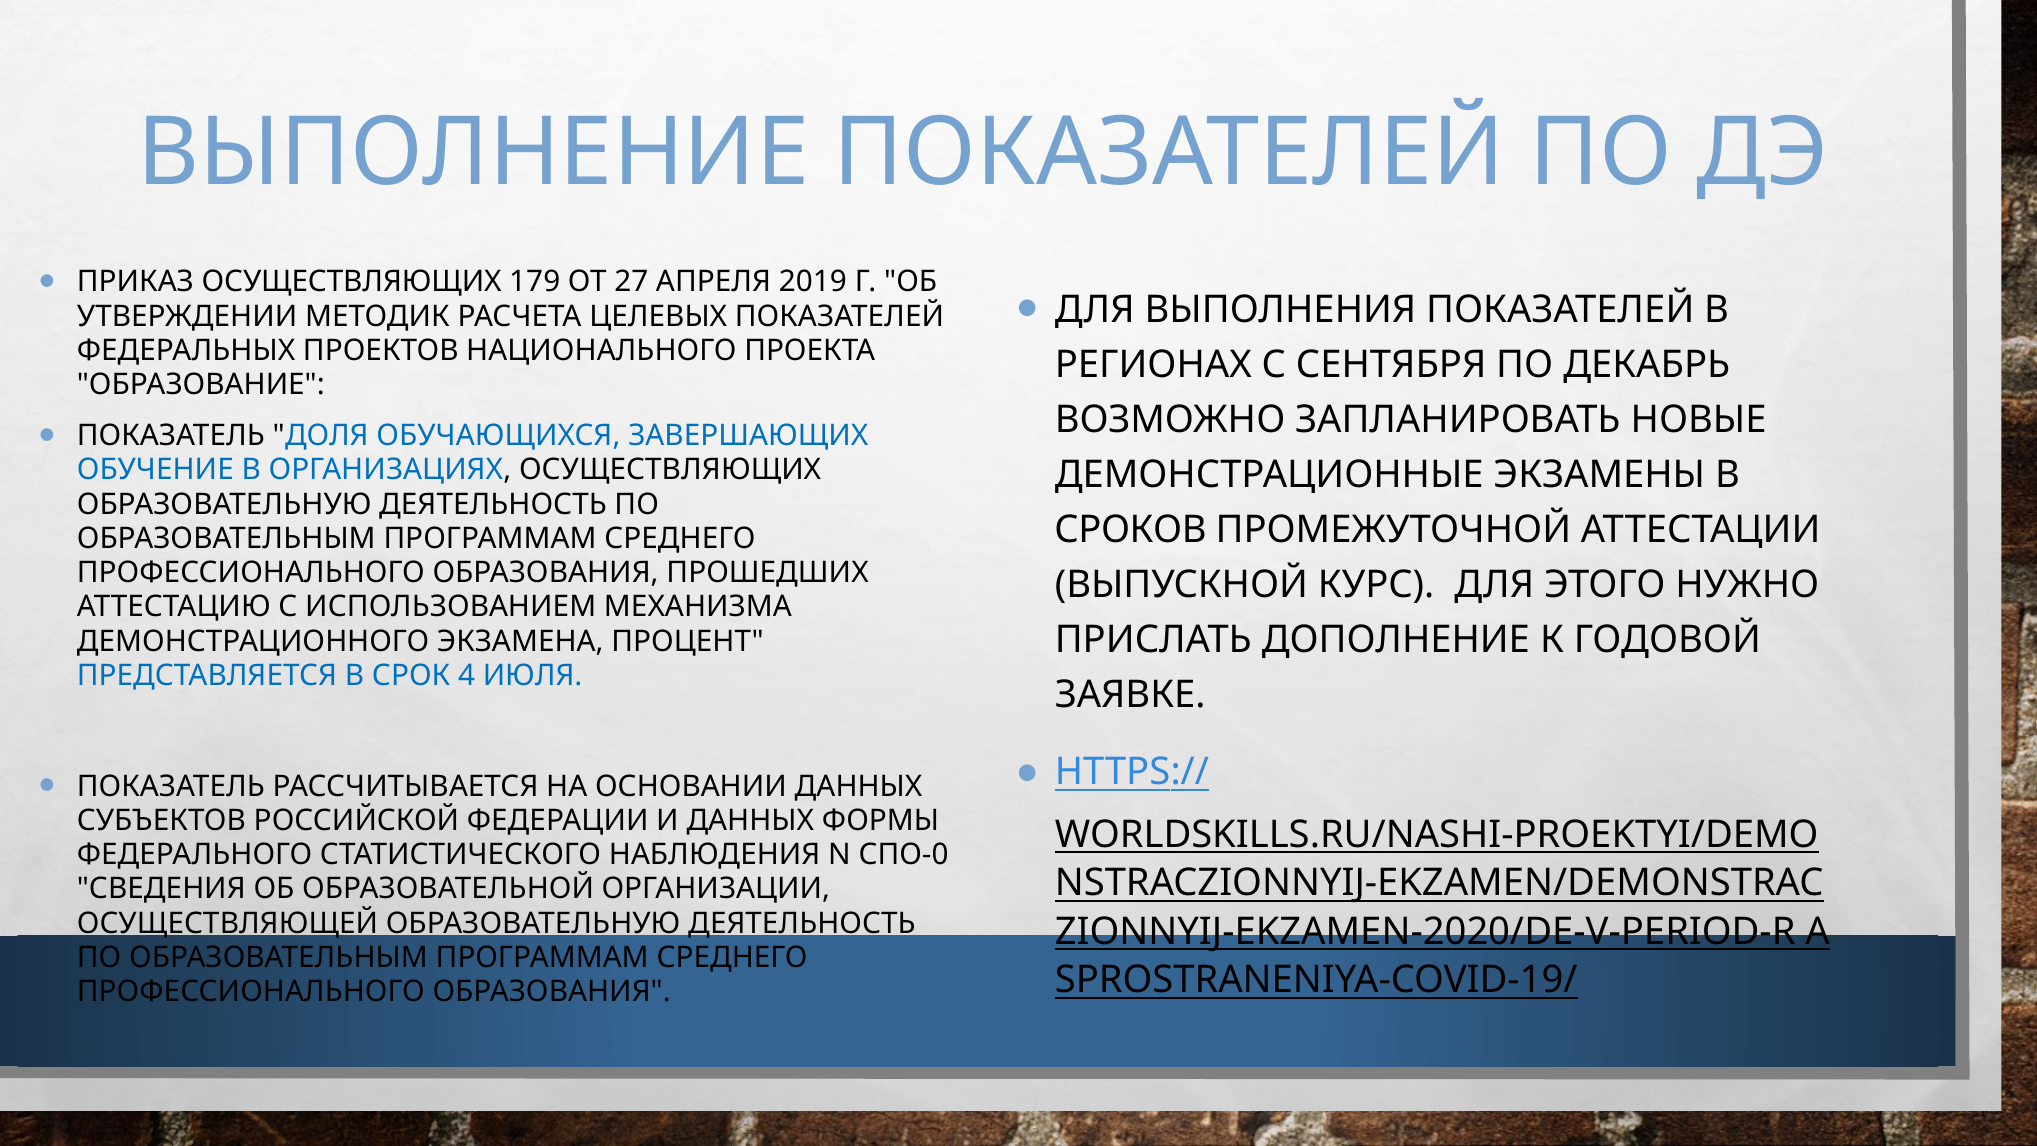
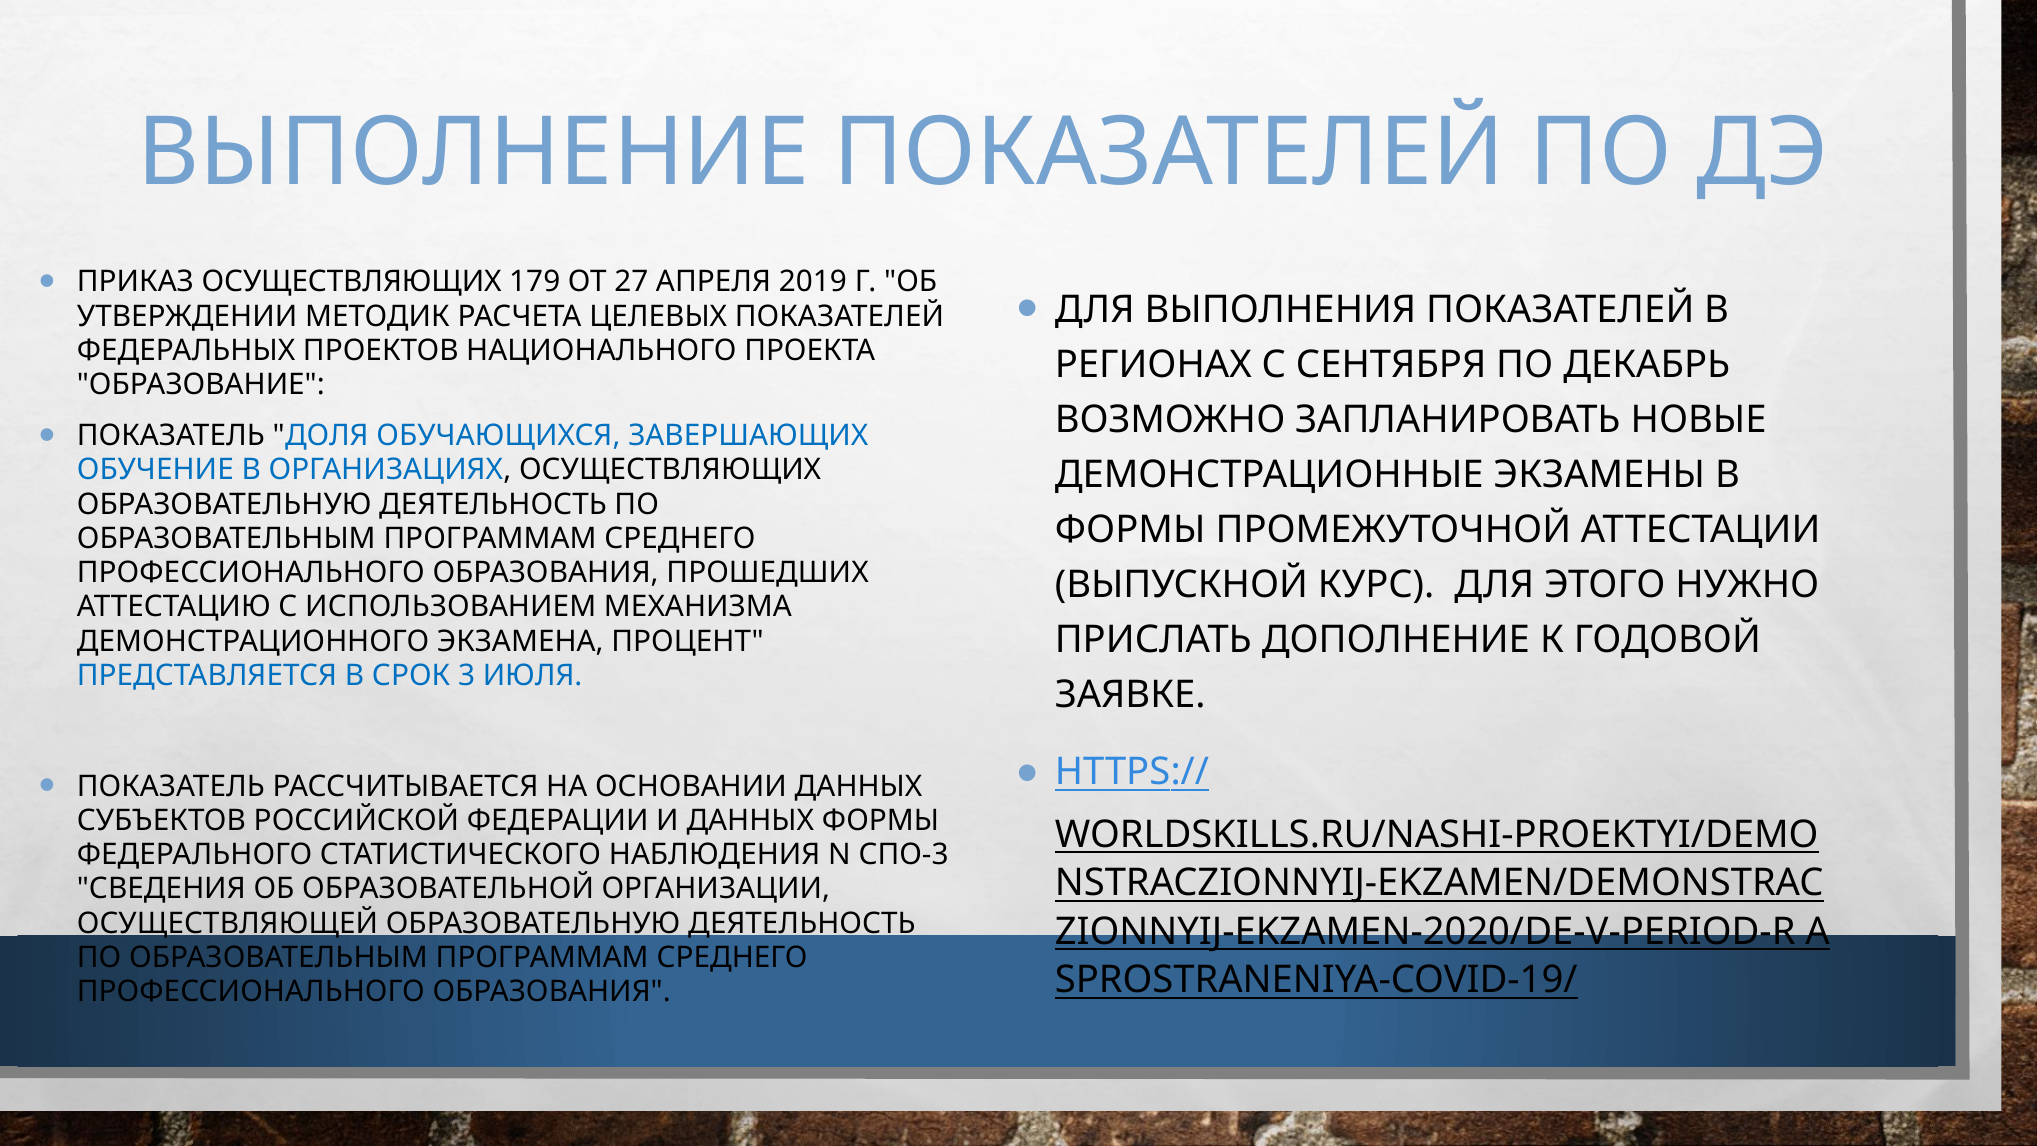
СРОКОВ: СРОКОВ -> ФОРМЫ (1130, 530)
4: 4 -> 3 (467, 675)
СПО-0: СПО-0 -> СПО-3 (904, 855)
